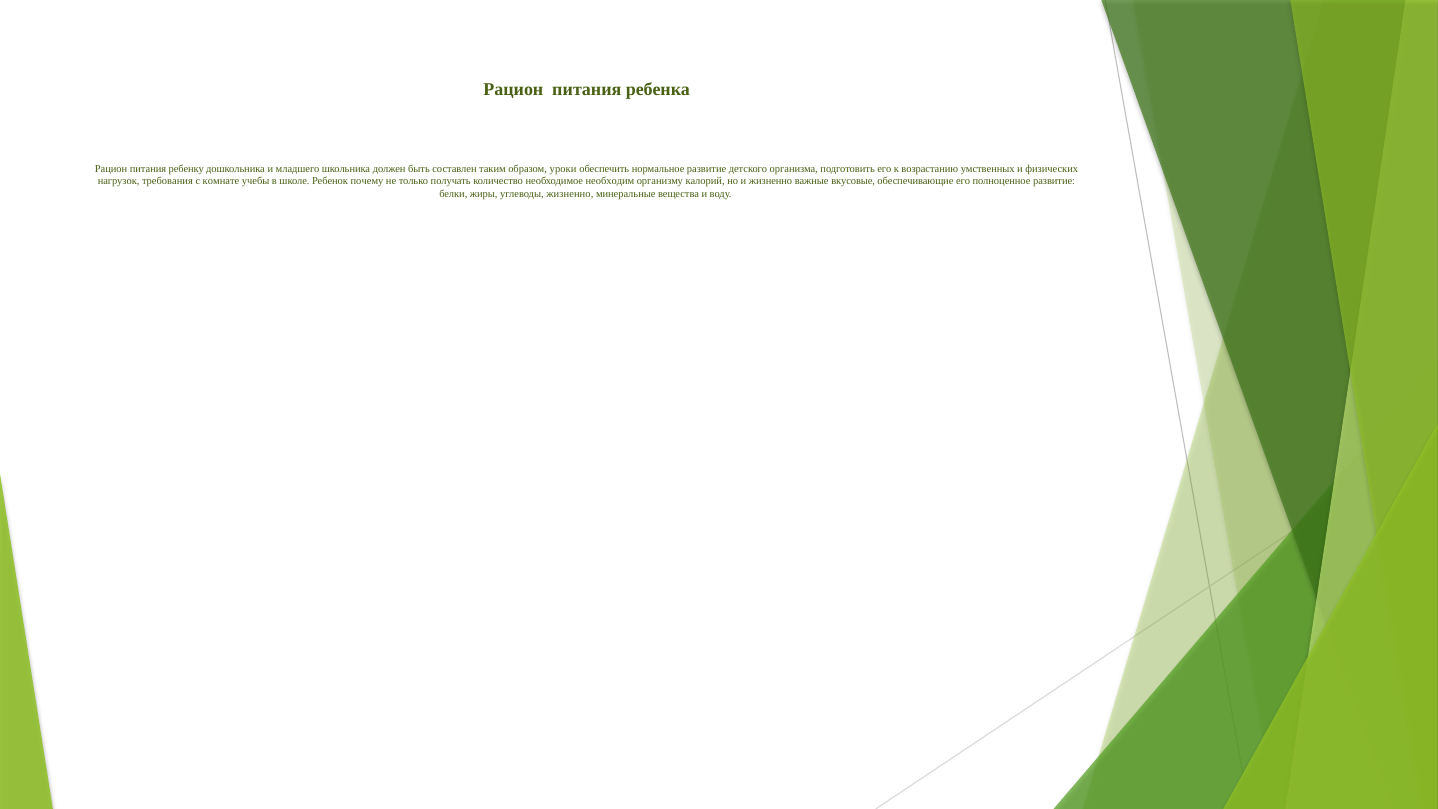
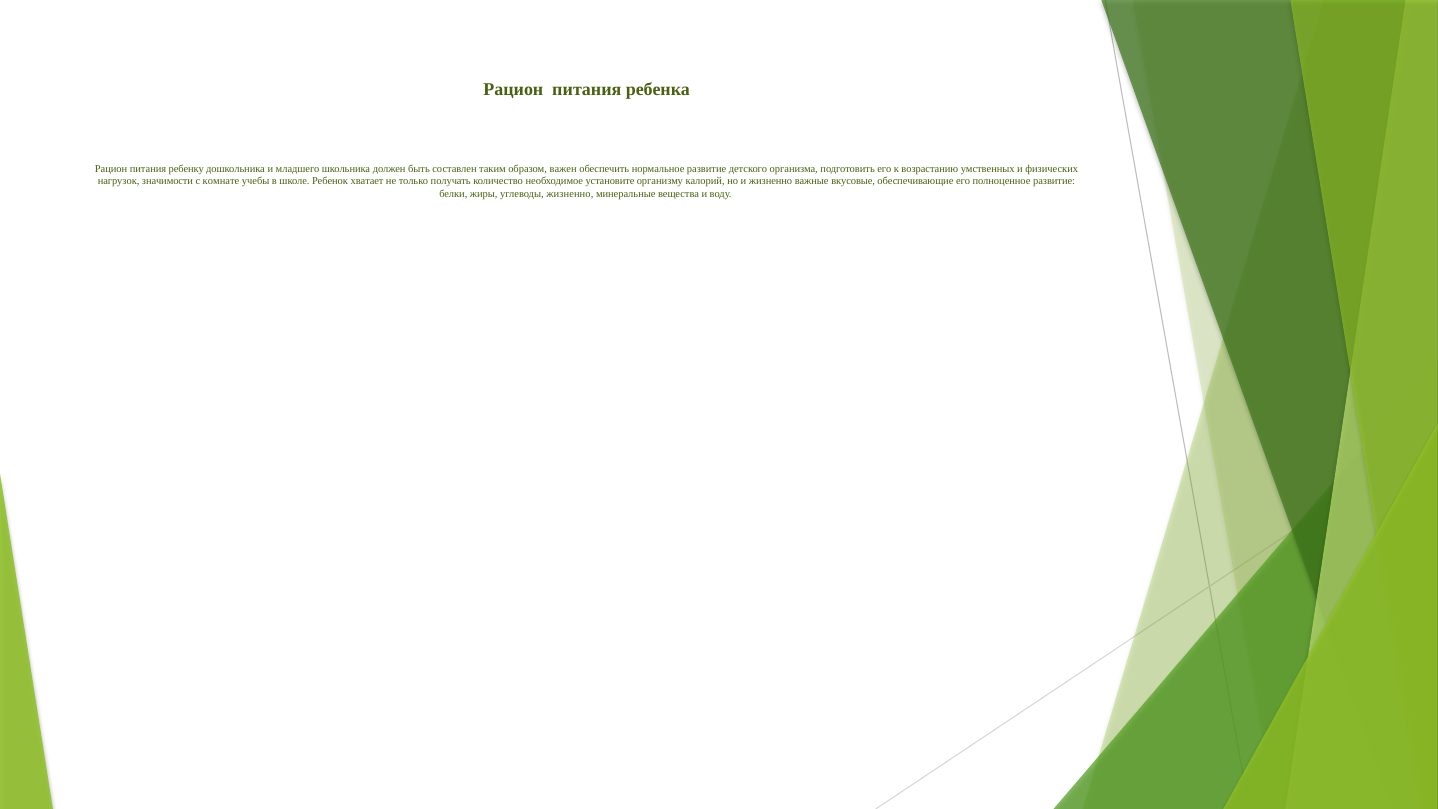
уроки: уроки -> важен (563, 169)
требования: требования -> значимости (168, 181)
почему: почему -> хватает (367, 181)
необходим: необходим -> установите (610, 181)
